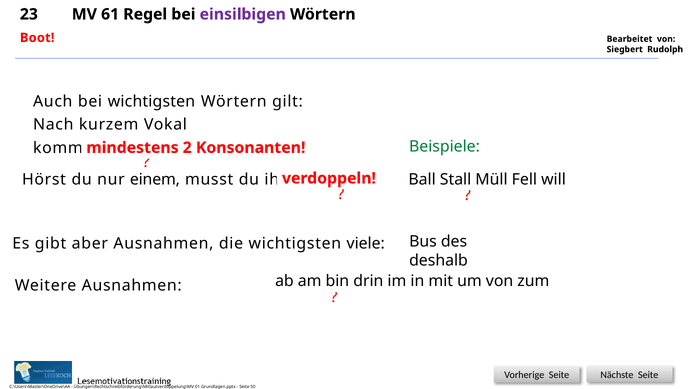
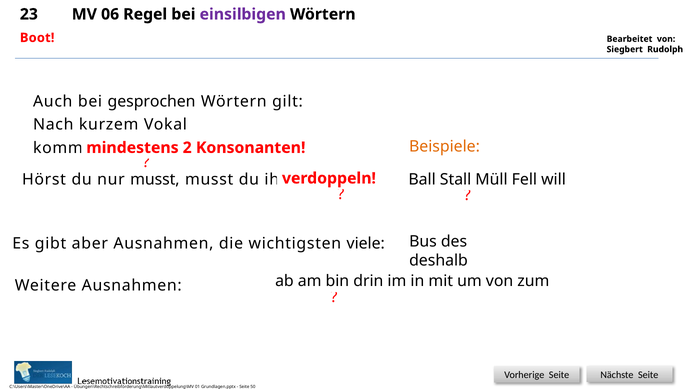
61: 61 -> 06 (110, 14)
bei wichtigsten: wichtigsten -> gesprochen (152, 101)
Beispiele colour: green -> orange (444, 147)
nur einem: einem -> musst (155, 179)
